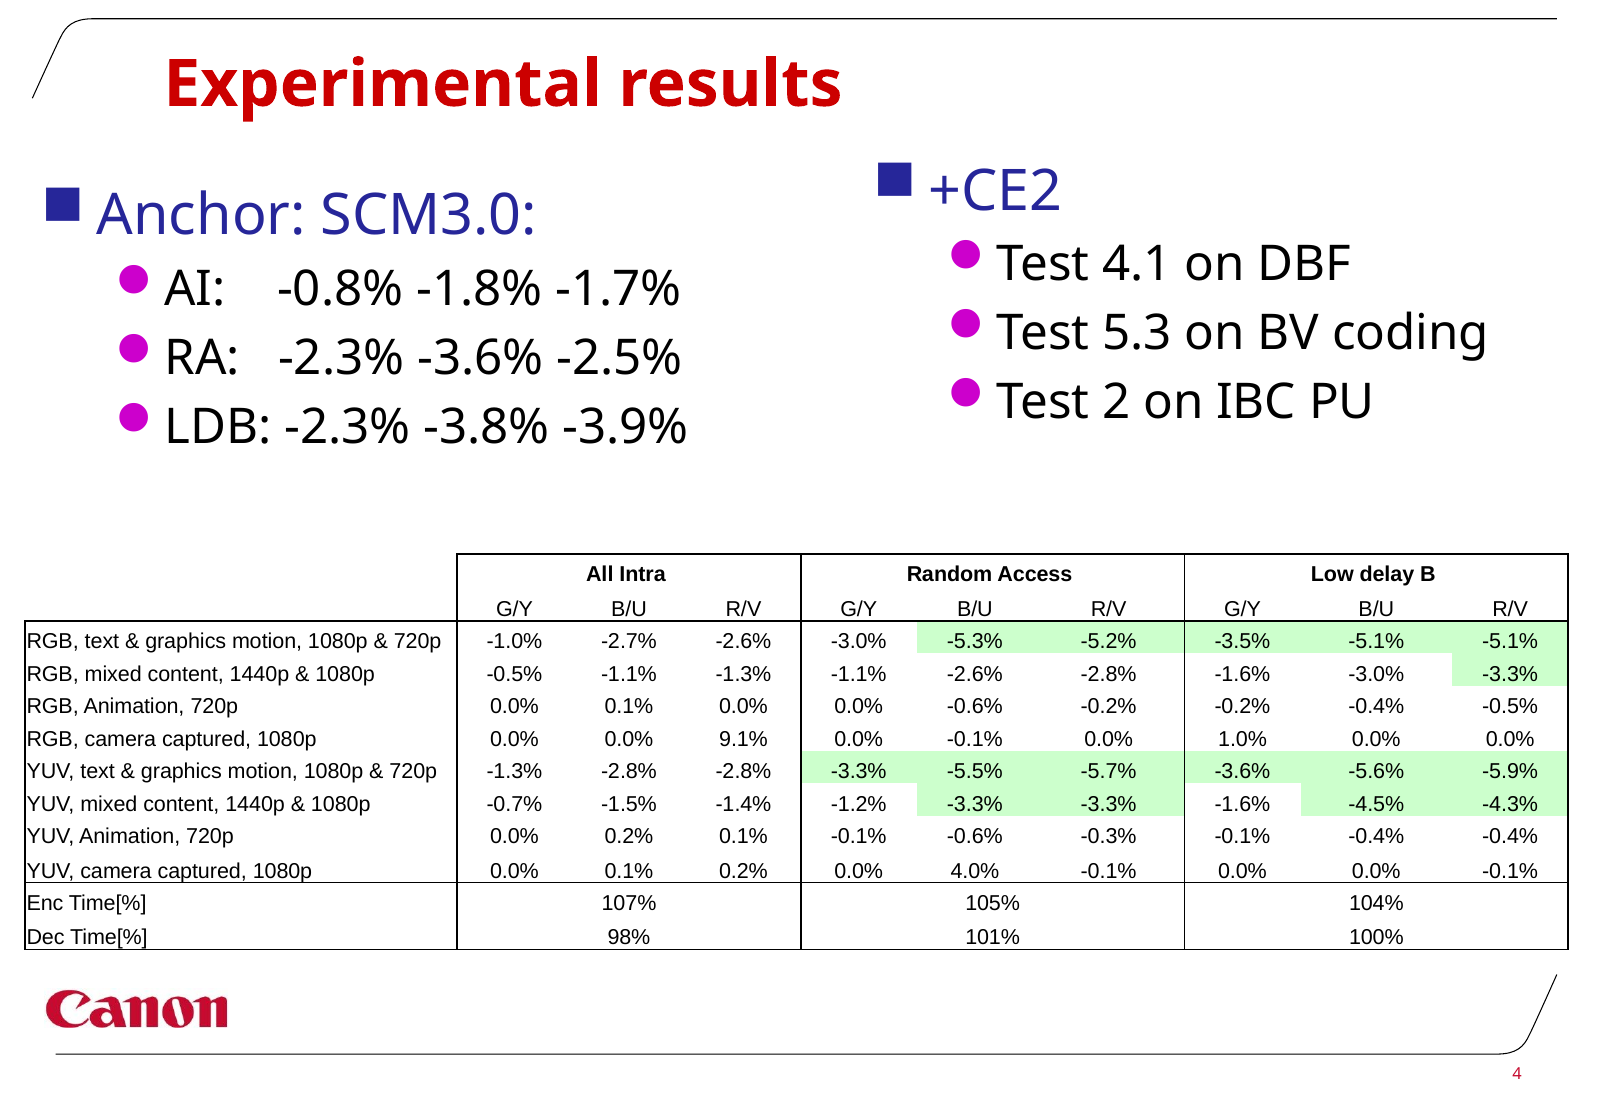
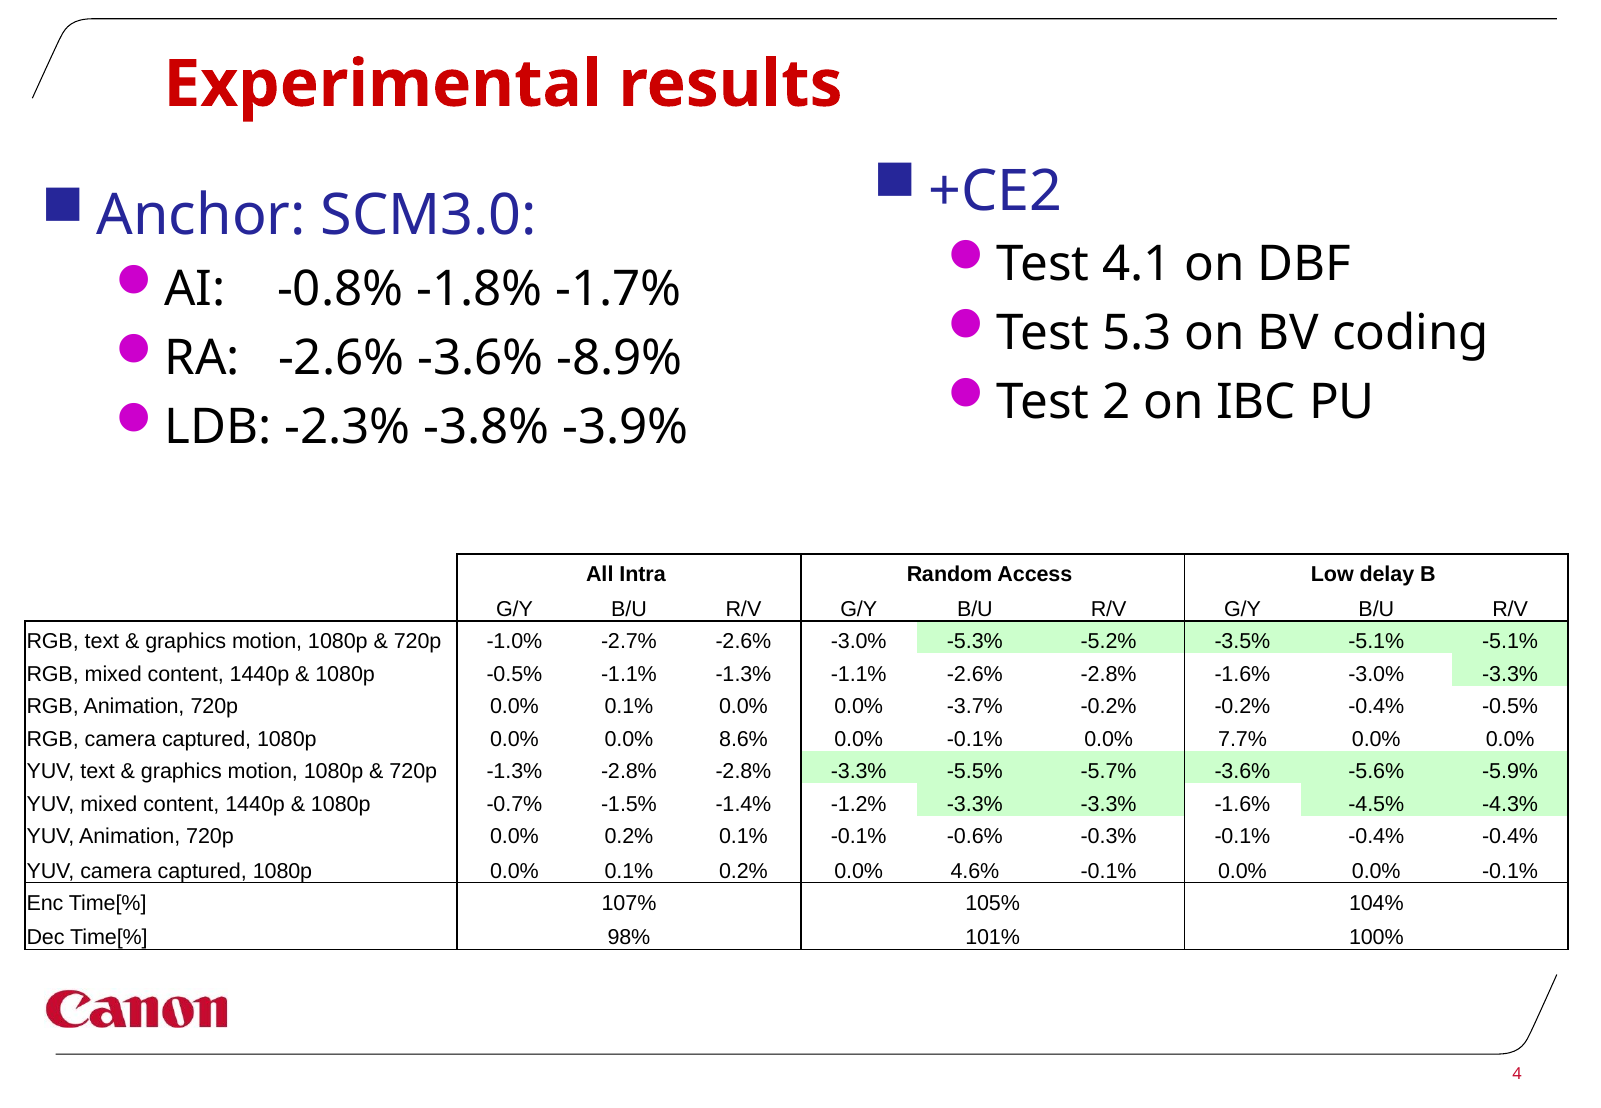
RA -2.3%: -2.3% -> -2.6% (341, 358)
-2.5%: -2.5% -> -8.9% (619, 358)
0.0% -0.6%: -0.6% -> -3.7% (975, 707)
9.1%: 9.1% -> 8.6% (744, 739)
1.0%: 1.0% -> 7.7% (1243, 739)
4.0%: 4.0% -> 4.6% (975, 871)
